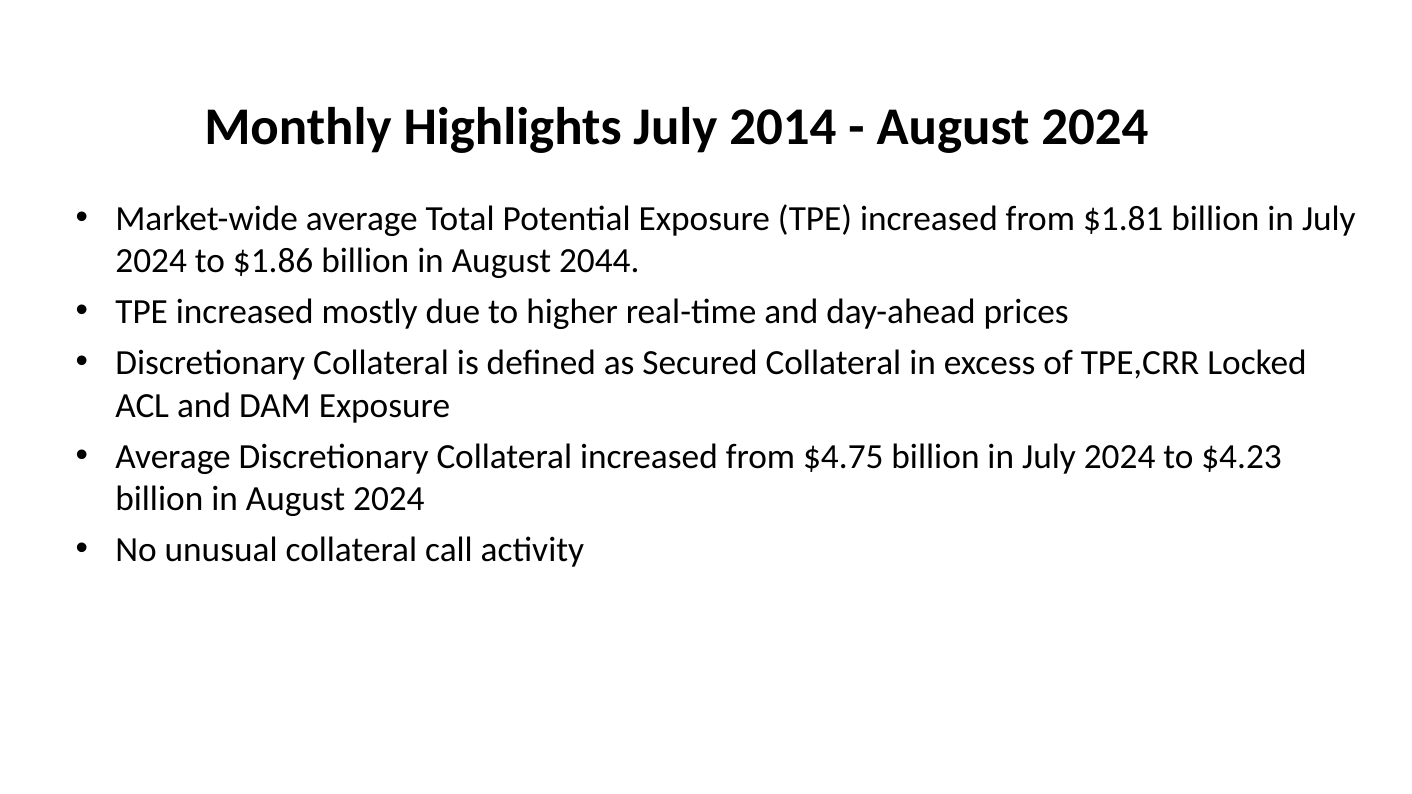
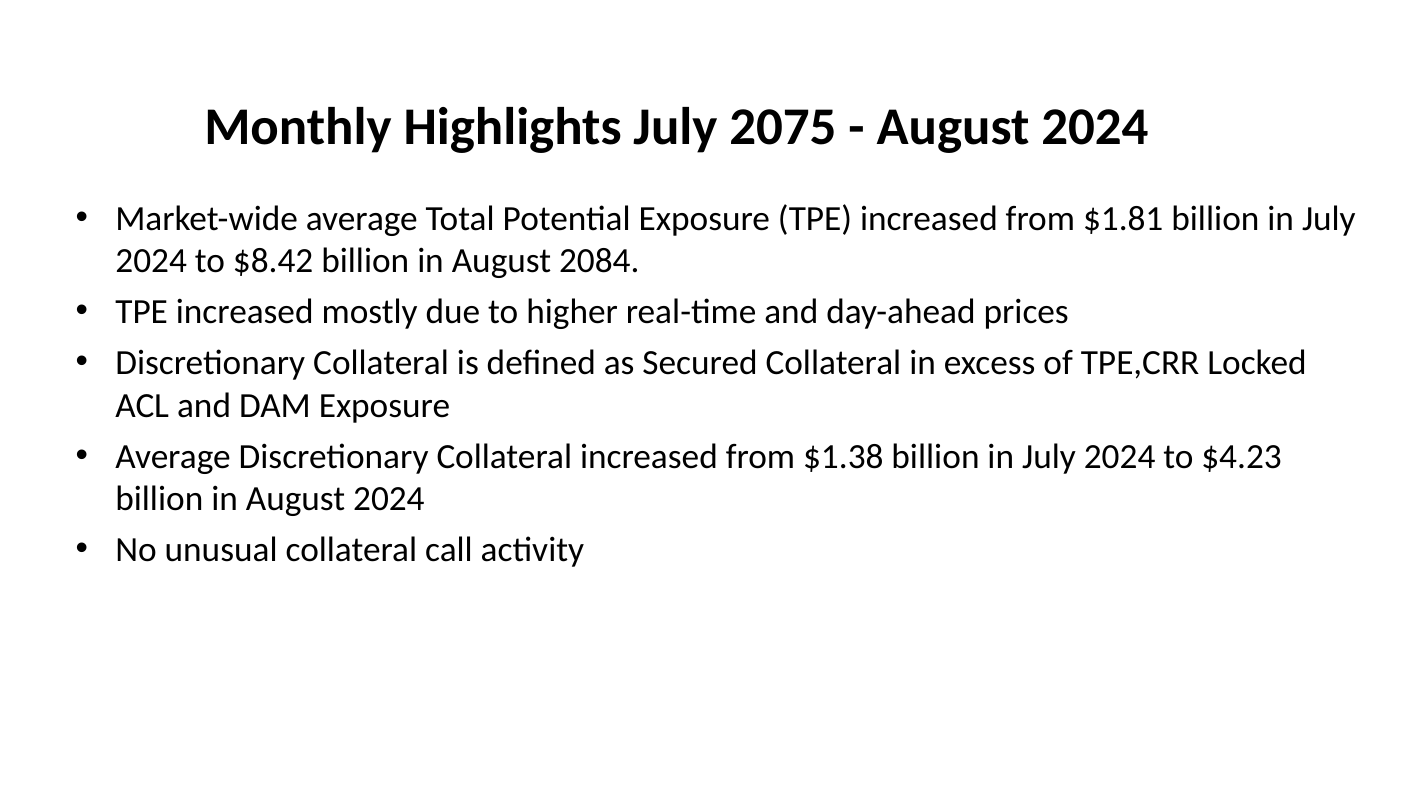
2014: 2014 -> 2075 (783, 127)
$1.86: $1.86 -> $8.42 (273, 261)
2044: 2044 -> 2084 (599, 261)
$4.75: $4.75 -> $1.38 (843, 457)
